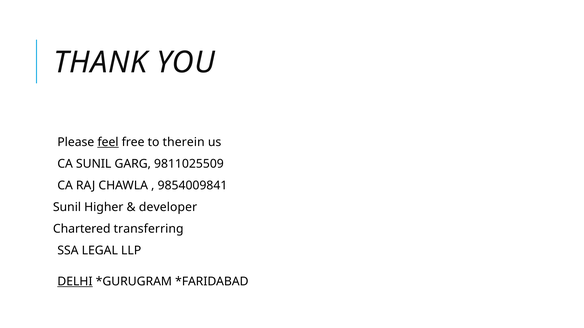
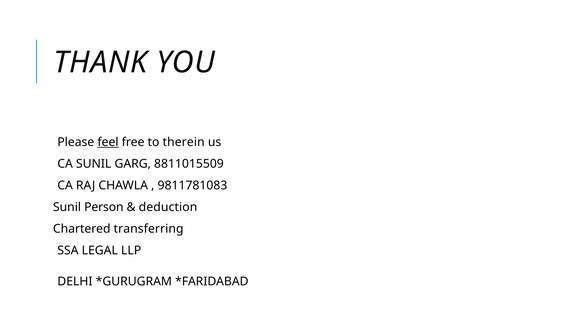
9811025509: 9811025509 -> 8811015509 (189, 164)
9854009841: 9854009841 -> 9811781083 (192, 186)
Higher: Higher -> Person (104, 207)
developer: developer -> deduction (168, 207)
DELHI underline: present -> none (75, 282)
